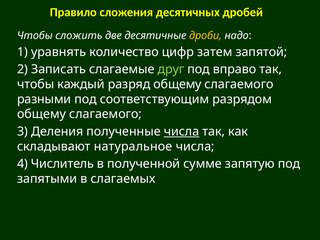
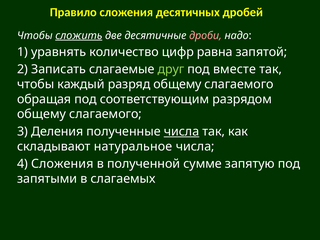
сложить underline: none -> present (79, 36)
дроби colour: yellow -> pink (205, 36)
затем: затем -> равна (215, 52)
вправо: вправо -> вместе (235, 69)
разными: разными -> обращая (44, 99)
4 Числитель: Числитель -> Сложения (62, 164)
